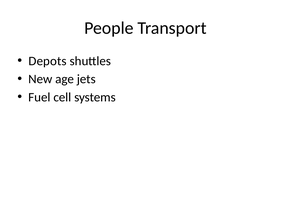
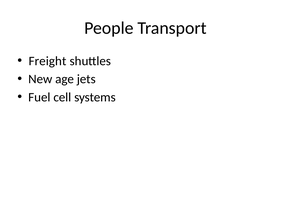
Depots: Depots -> Freight (48, 61)
